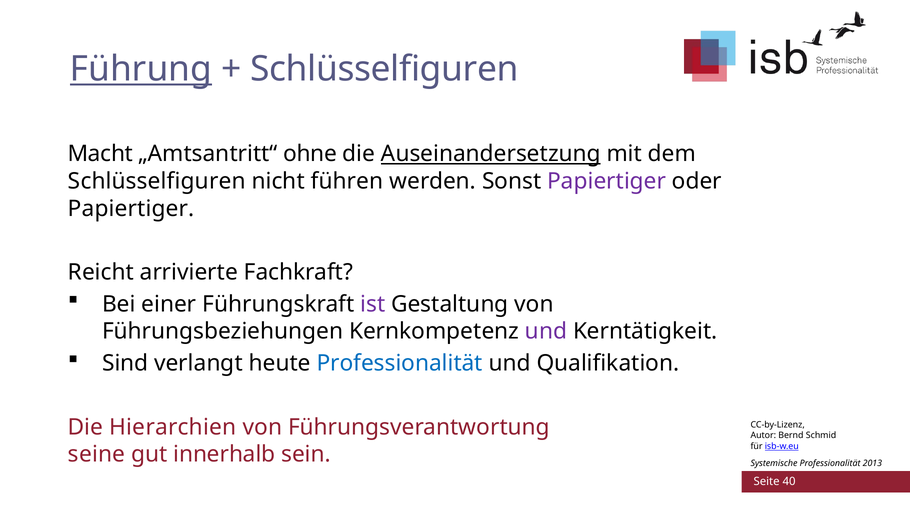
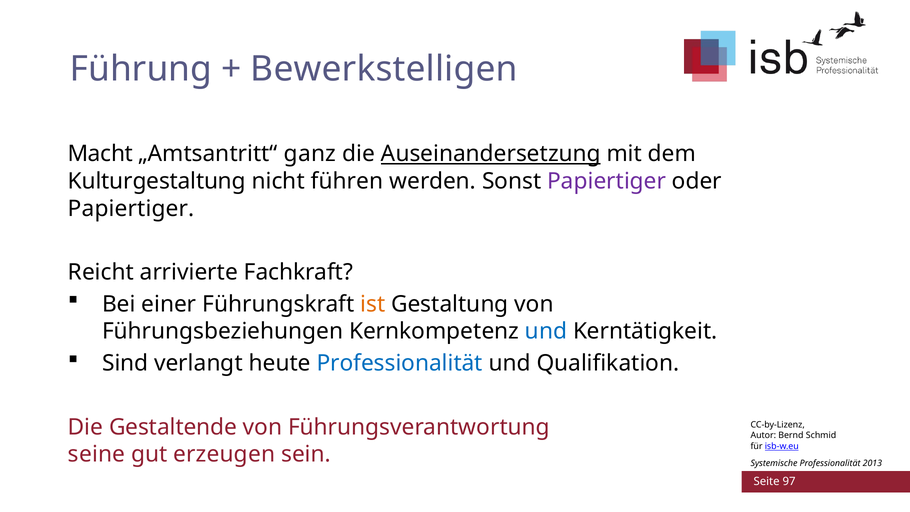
Führung underline: present -> none (141, 69)
Schlüsselfiguren: Schlüsselfiguren -> Bewerkstelligen (384, 69)
ohne: ohne -> ganz (310, 154)
Schlüsselfiguren: Schlüsselfiguren -> Kulturgestaltung (157, 181)
ist colour: purple -> orange (373, 304)
und colour: purple -> blue (546, 331)
Hierarchien: Hierarchien -> Gestaltende (173, 427)
innerhalb: innerhalb -> erzeugen (224, 454)
40: 40 -> 97 (789, 482)
